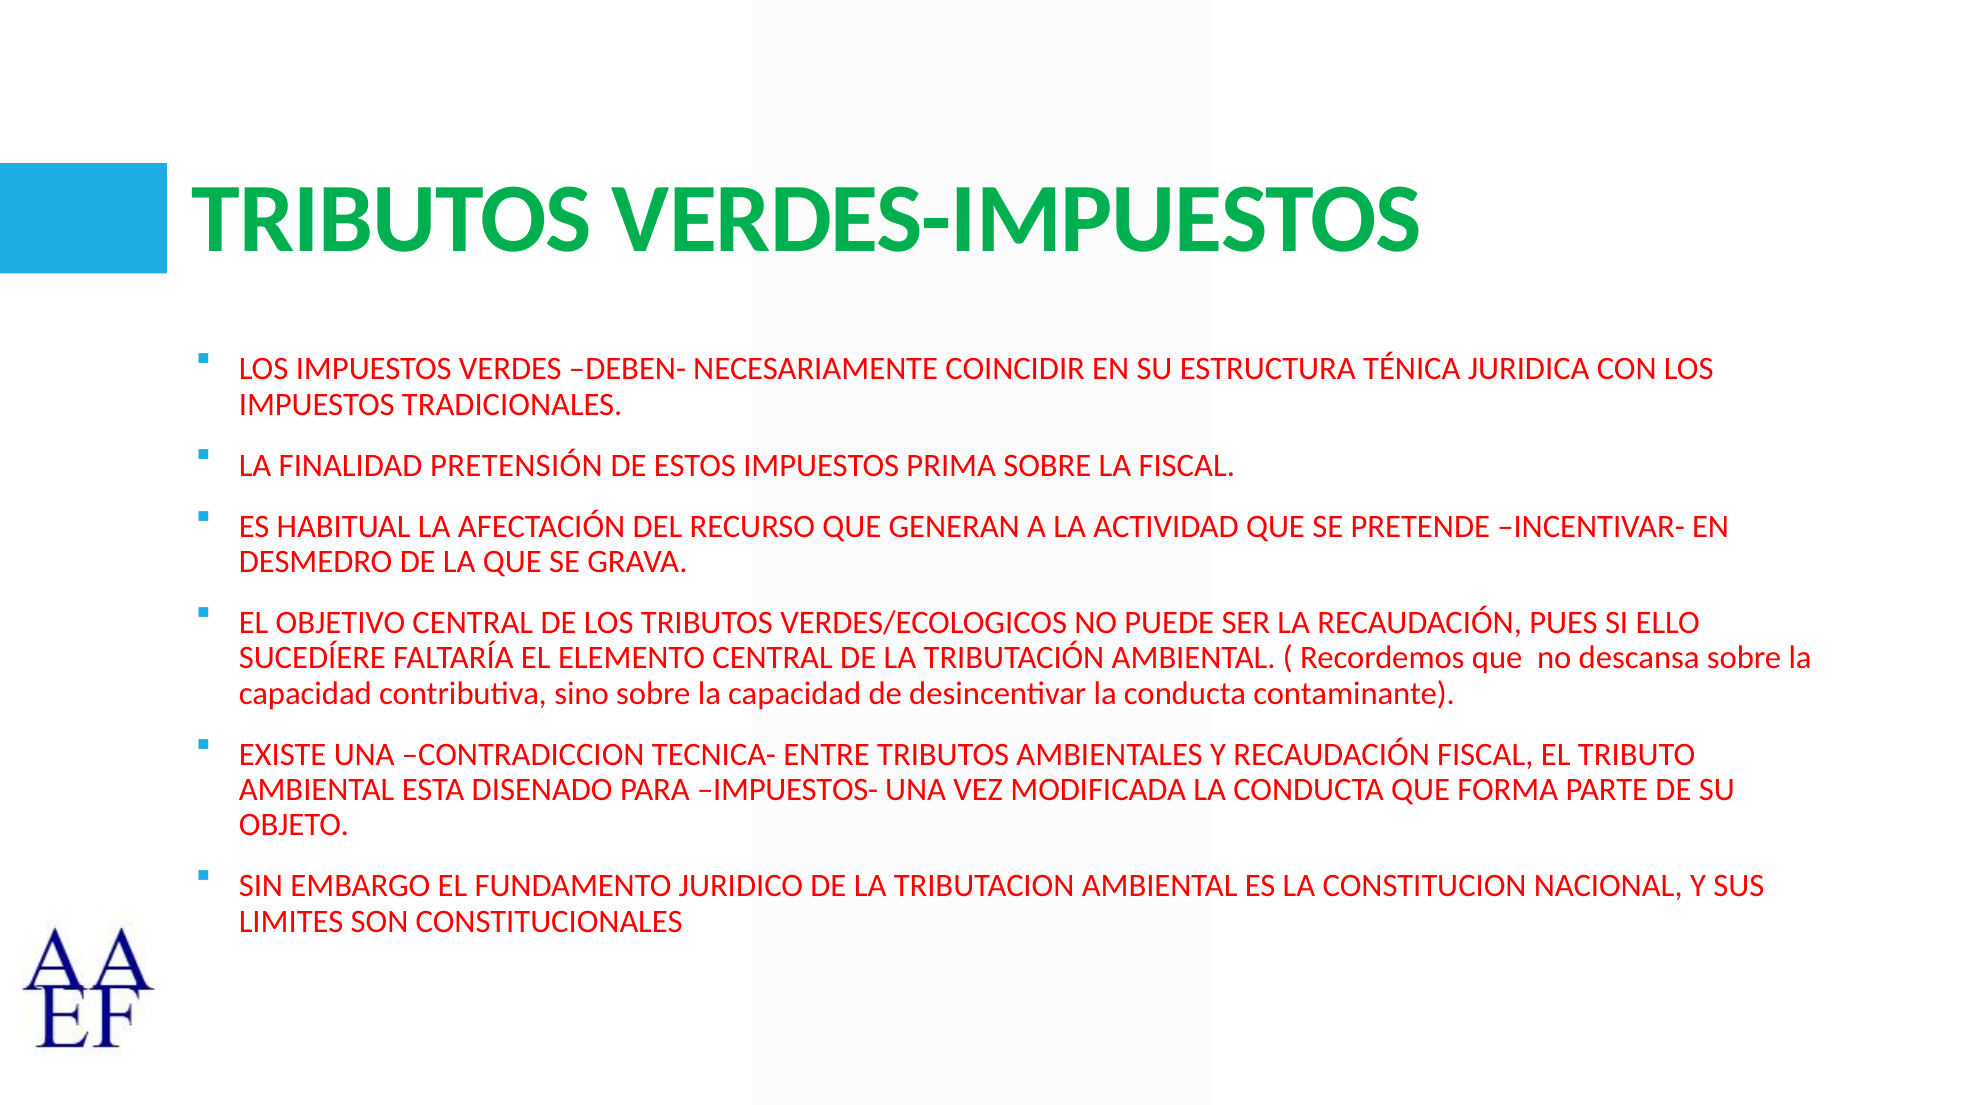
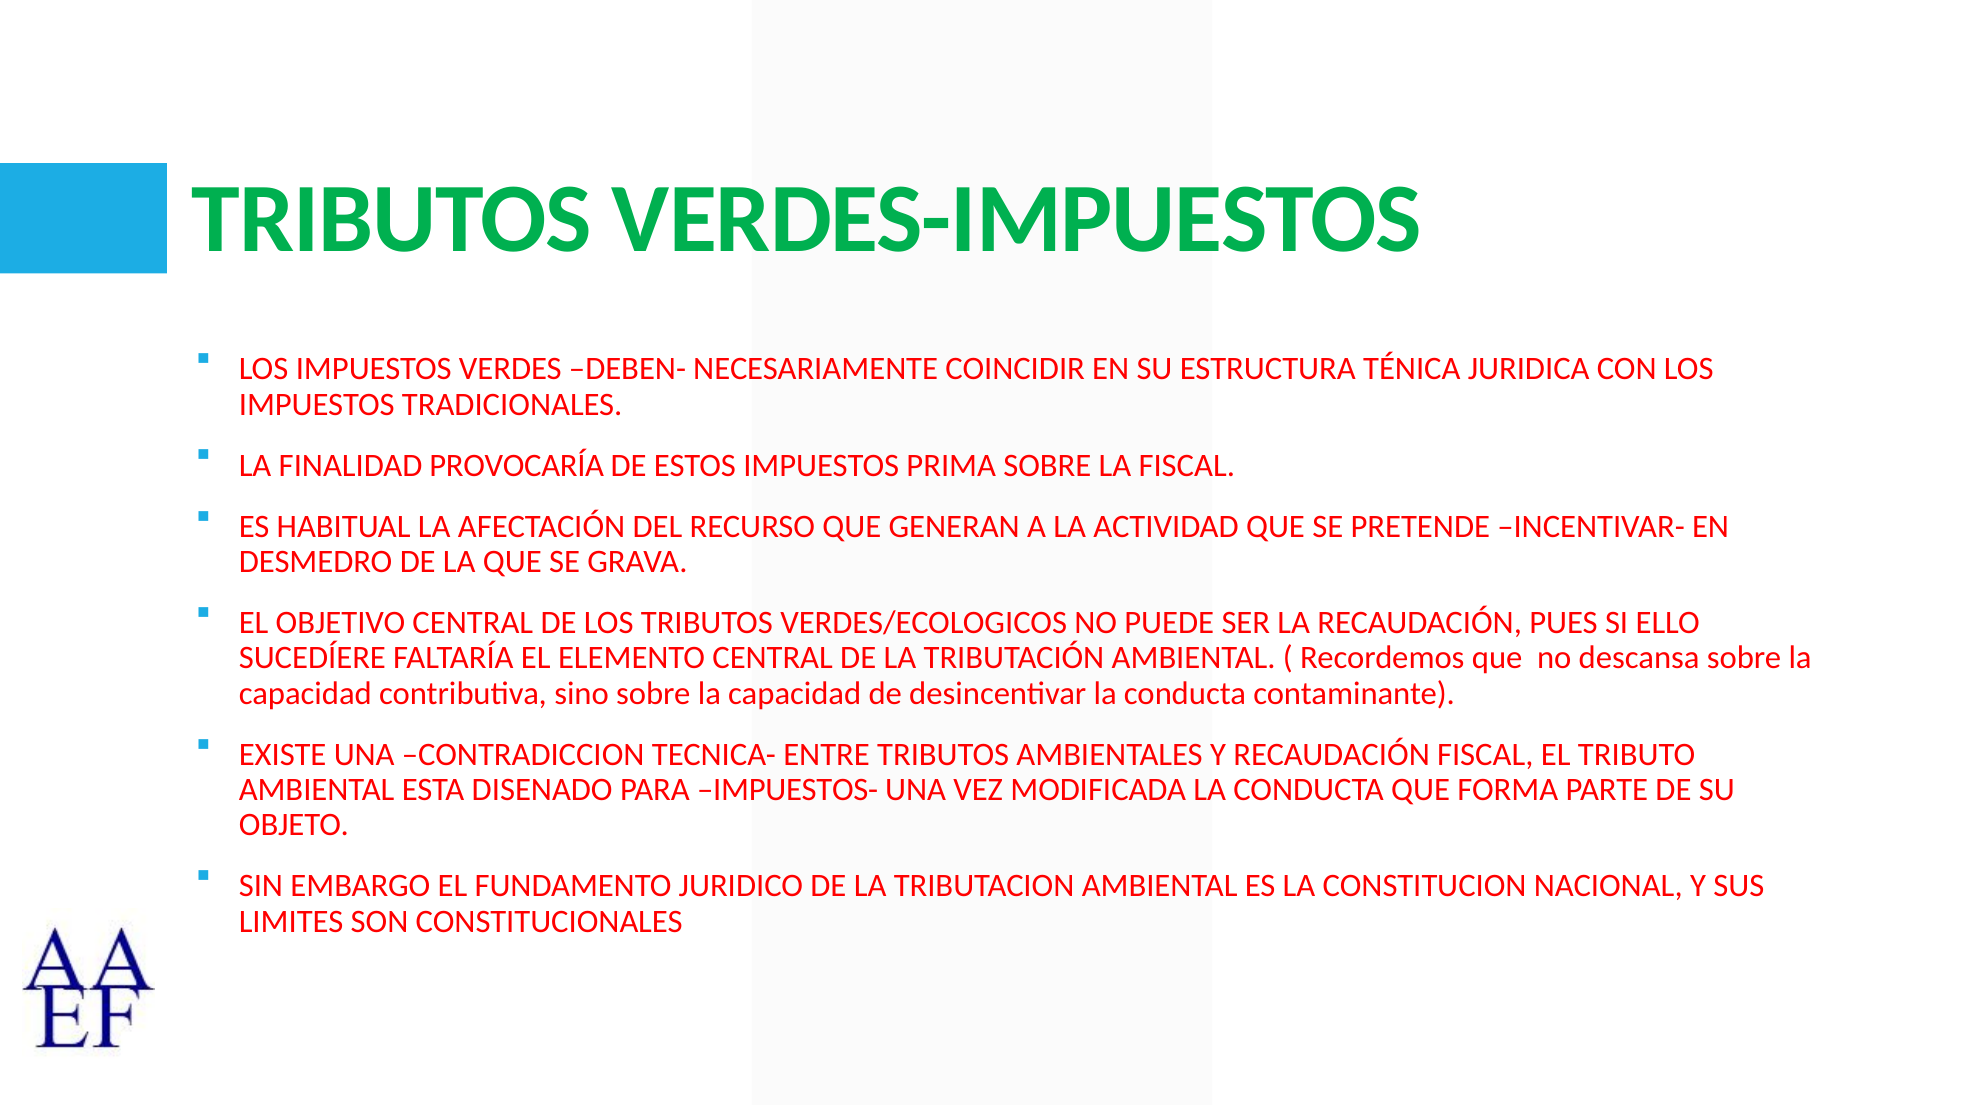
PRETENSIÓN: PRETENSIÓN -> PROVOCARÍA (517, 465)
